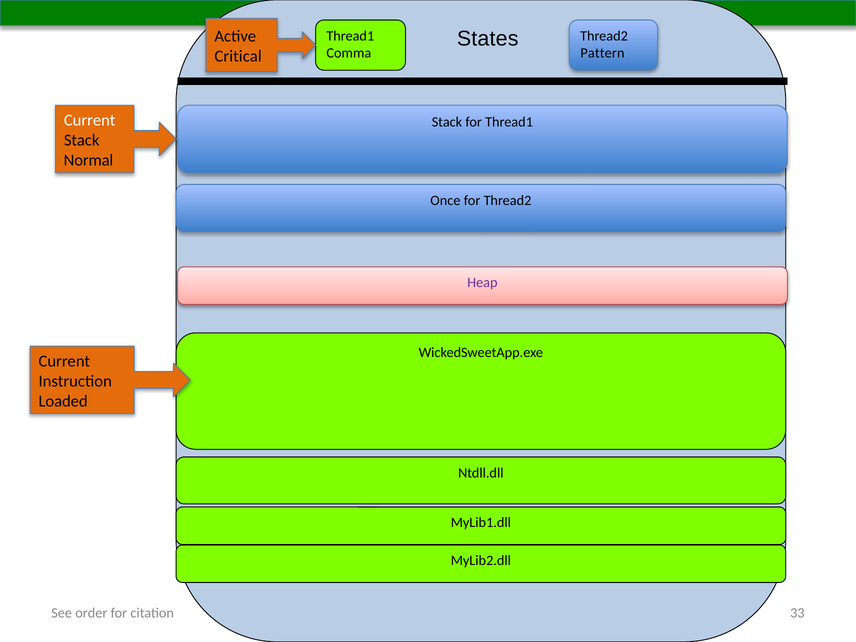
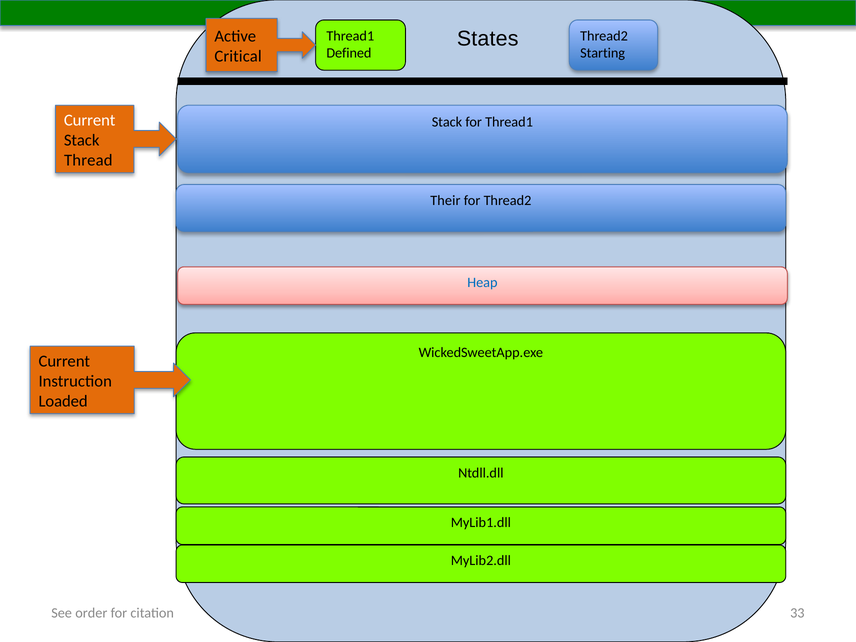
Comma: Comma -> Defined (349, 53)
Pattern: Pattern -> Starting (603, 53)
Normal: Normal -> Thread (88, 160)
Once: Once -> Their (445, 201)
Heap colour: purple -> blue (482, 282)
